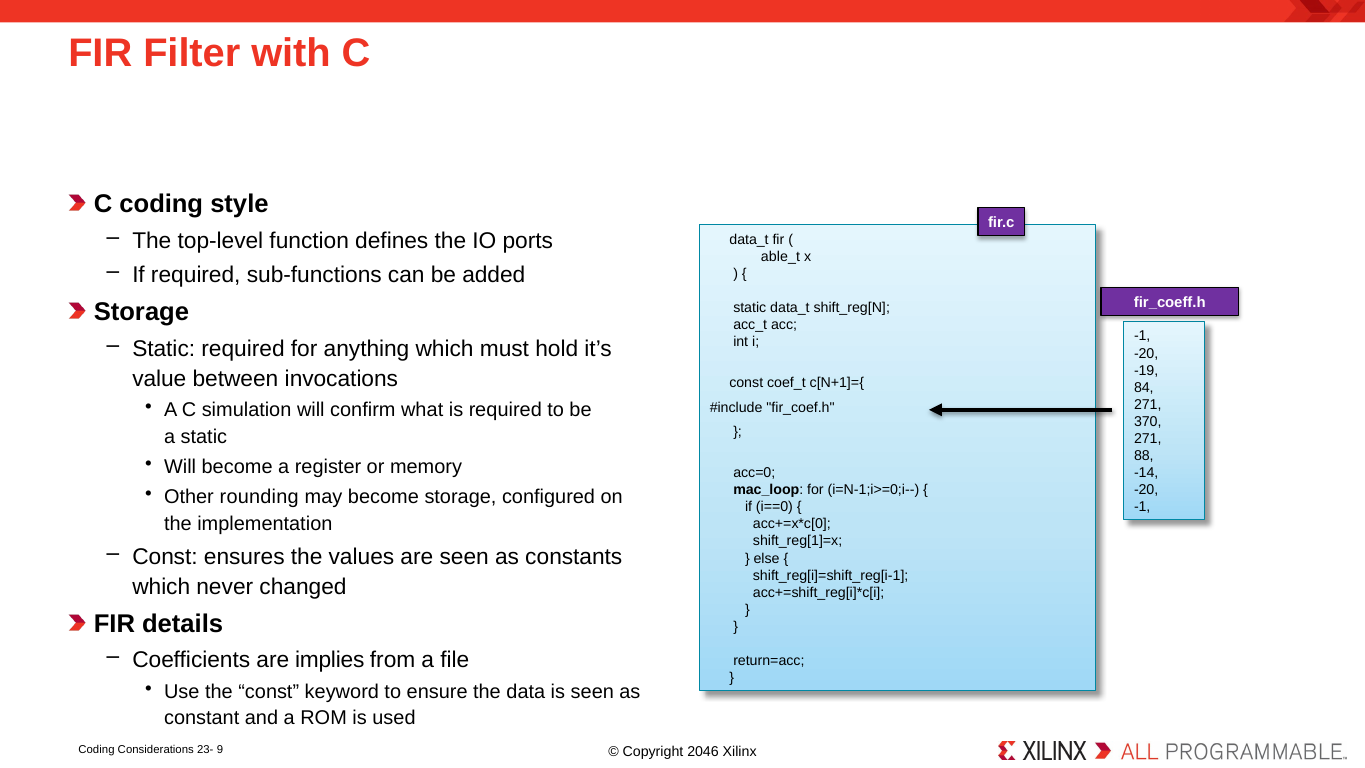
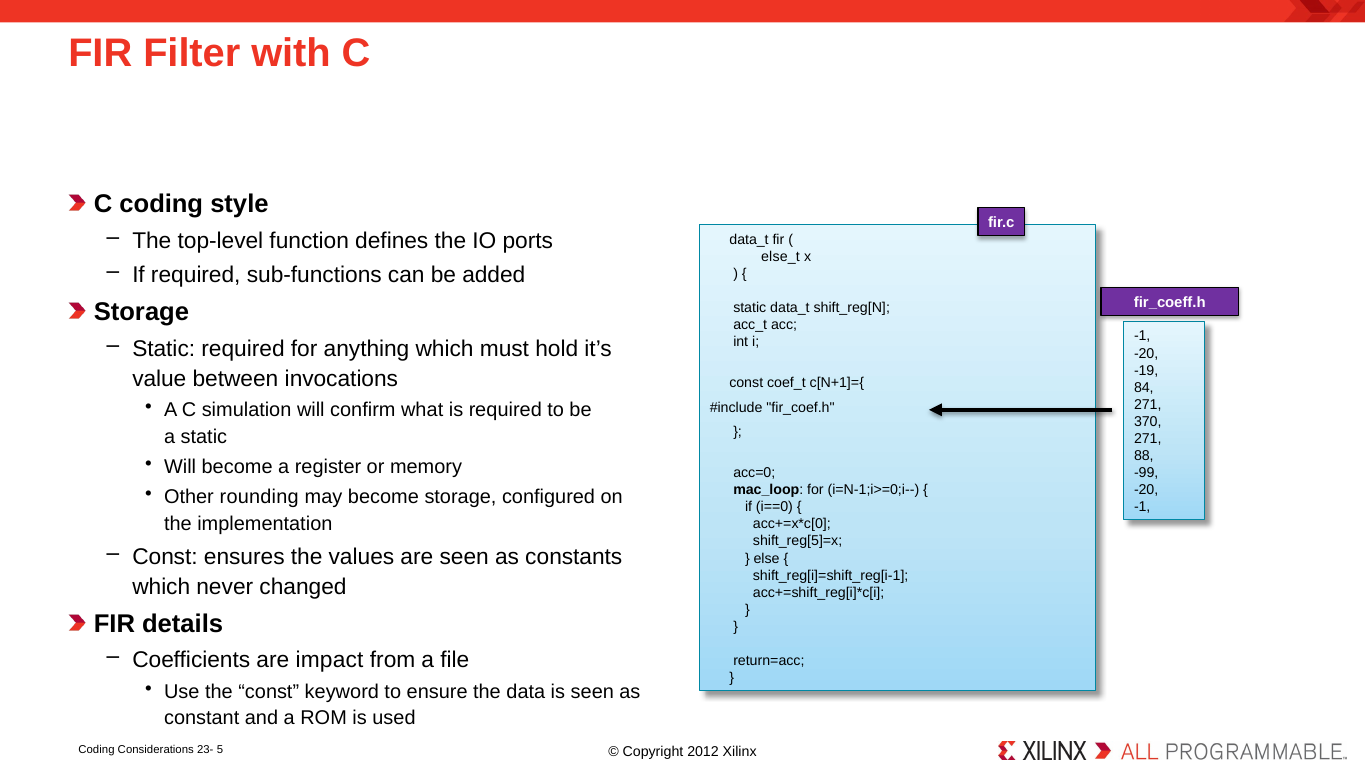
able_t: able_t -> else_t (781, 257)
-14: -14 -> -99 (1146, 473)
shift_reg[1]=x: shift_reg[1]=x -> shift_reg[5]=x (798, 541)
implies: implies -> impact (330, 660)
9: 9 -> 5 (220, 749)
2046: 2046 -> 2012 (703, 752)
